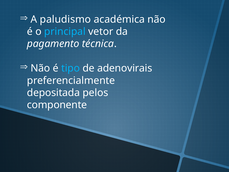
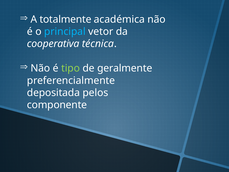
paludismo: paludismo -> totalmente (65, 19)
pagamento: pagamento -> cooperativa (53, 44)
tipo colour: light blue -> light green (71, 68)
adenovirais: adenovirais -> geralmente (125, 68)
